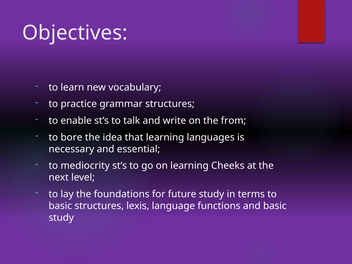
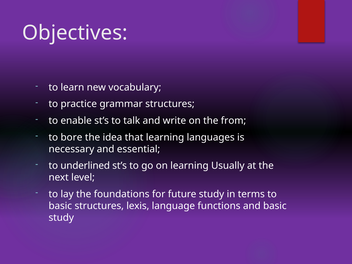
mediocrity: mediocrity -> underlined (85, 166)
Cheeks: Cheeks -> Usually (228, 166)
